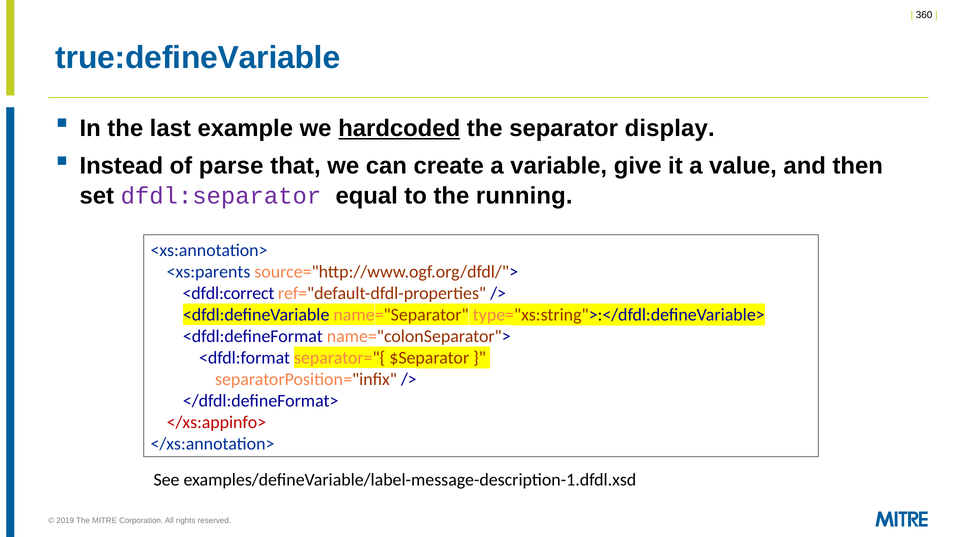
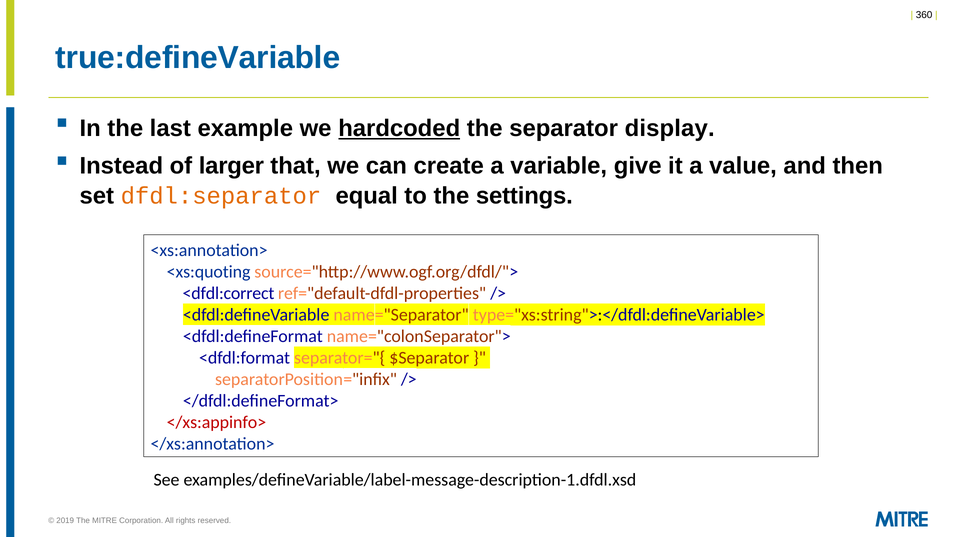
parse: parse -> larger (231, 166)
dfdl:separator colour: purple -> orange (221, 196)
running: running -> settings (524, 196)
<xs:parents: <xs:parents -> <xs:quoting (209, 272)
